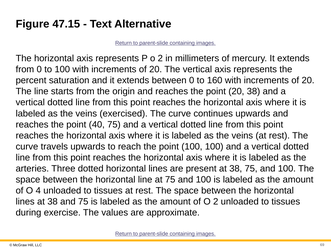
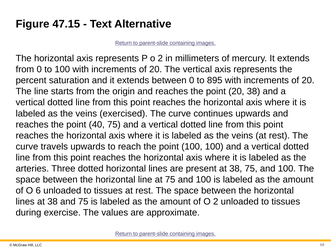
160: 160 -> 895 (215, 80)
4: 4 -> 6 (38, 191)
